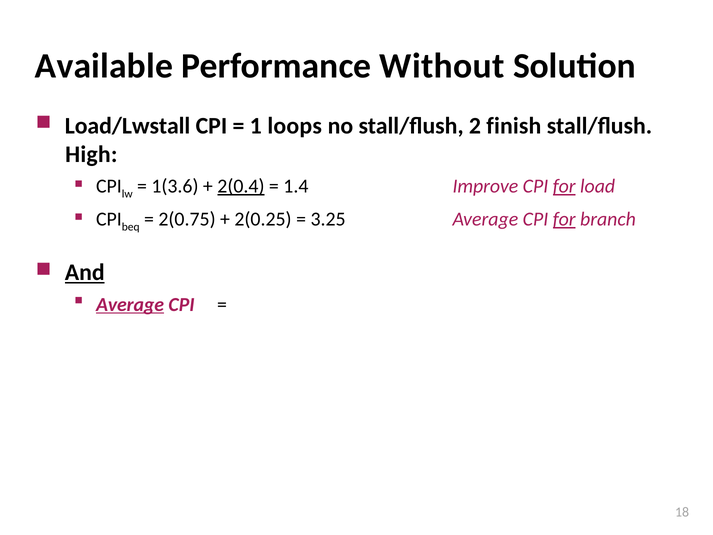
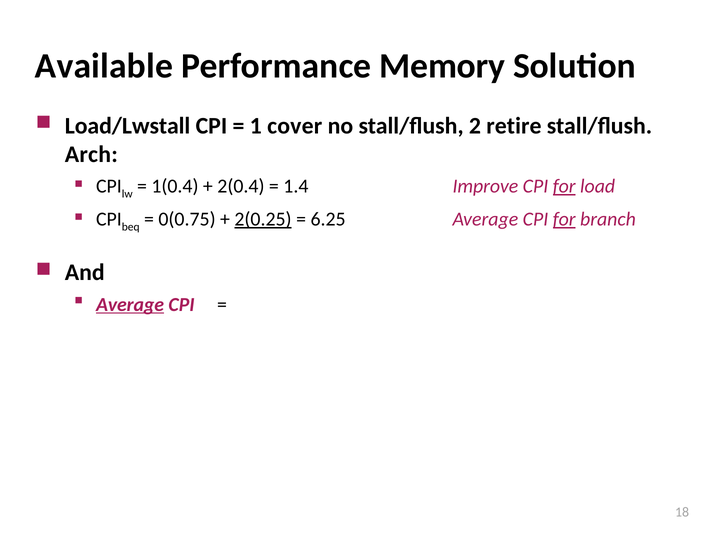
Without: Without -> Memory (442, 66)
loops: loops -> cover (295, 126)
finish: finish -> retire (514, 126)
High: High -> Arch (91, 154)
1(3.6: 1(3.6 -> 1(0.4 (175, 186)
2(0.4 underline: present -> none (241, 186)
2(0.75: 2(0.75 -> 0(0.75 (187, 219)
2(0.25 underline: none -> present (263, 219)
3.25: 3.25 -> 6.25 (328, 219)
And underline: present -> none (85, 272)
